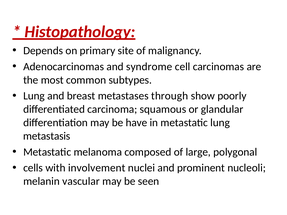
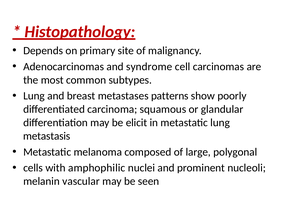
through: through -> patterns (170, 96)
have: have -> elicit (136, 123)
involvement: involvement -> amphophilic (97, 168)
